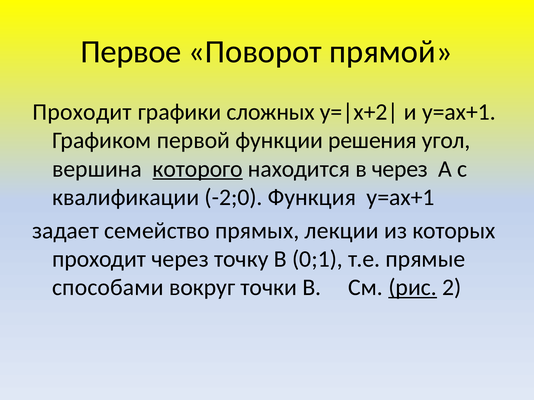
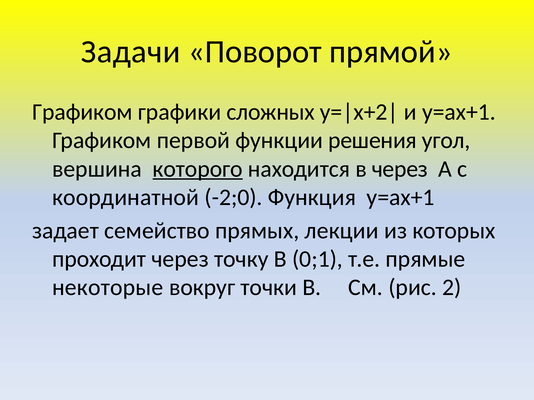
Первое: Первое -> Задачи (131, 52)
Проходит: Проходит -> Графиком (82, 112)
квалификации: квалификации -> координатной (126, 198)
способами: способами -> некоторые (108, 288)
рис underline: present -> none (413, 288)
